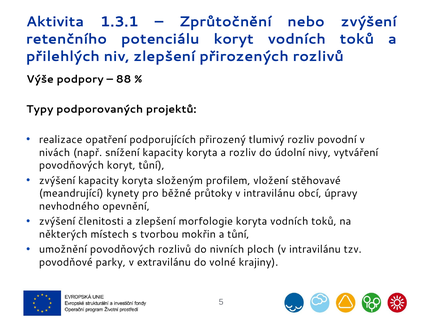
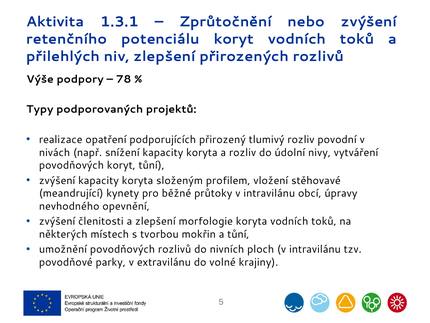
88: 88 -> 78 (124, 79)
